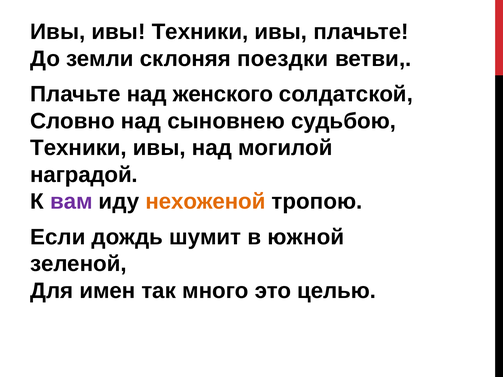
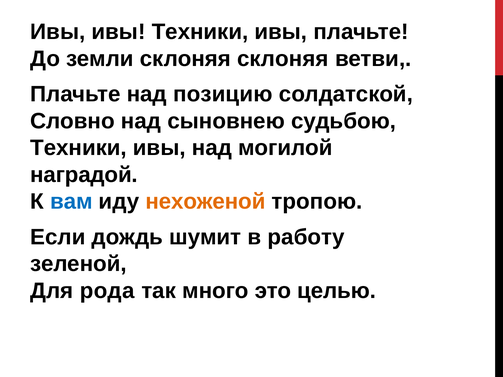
склоняя поездки: поездки -> склоняя (283, 59)
женского: женского -> позицию (223, 94)
вам colour: purple -> blue (71, 202)
южной: южной -> работу (306, 237)
имен: имен -> рода (107, 291)
